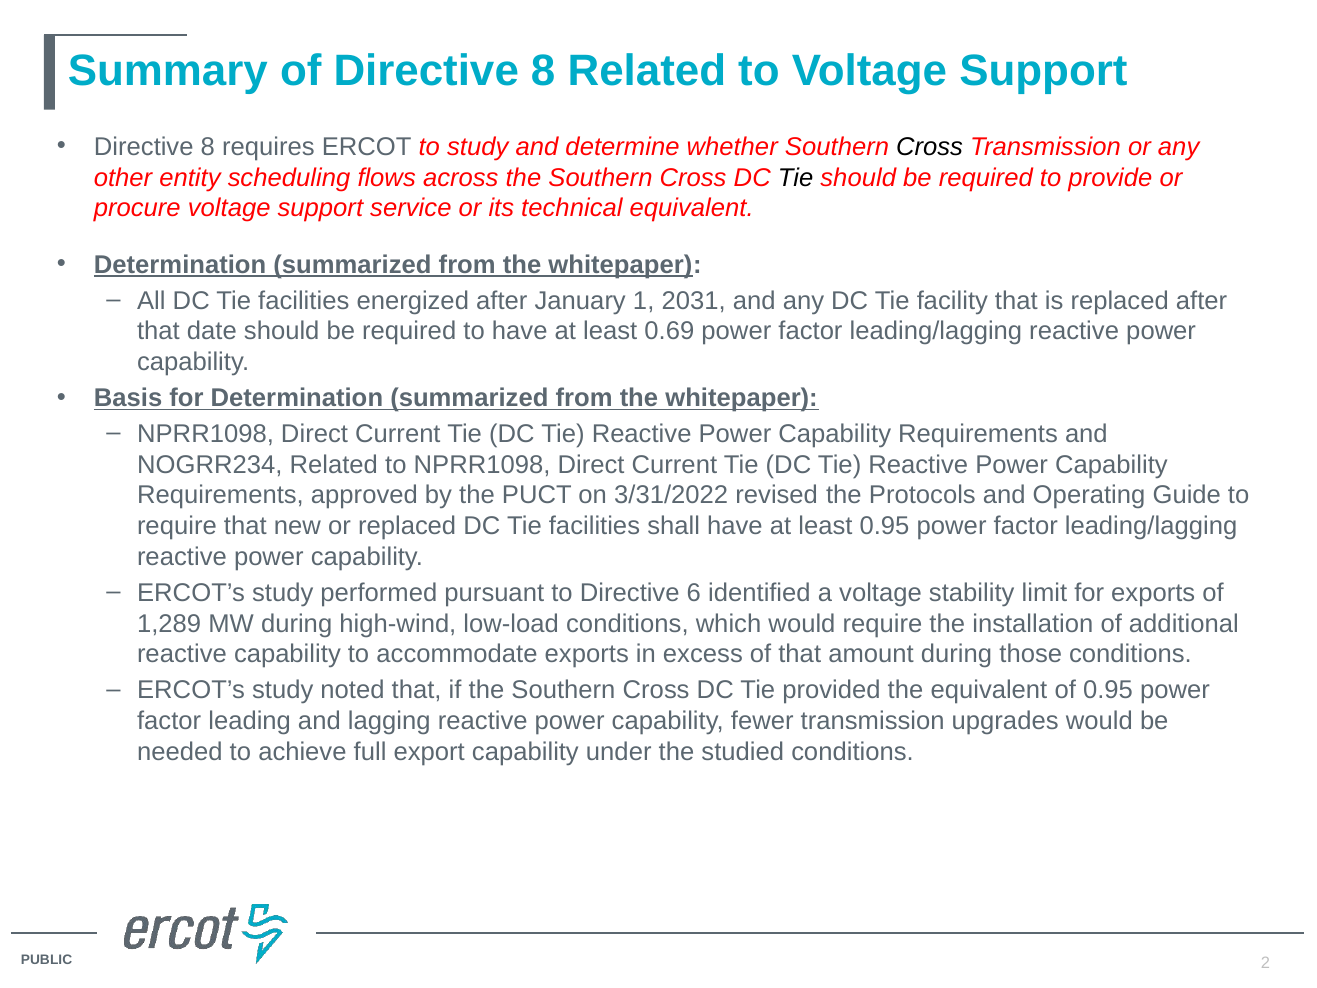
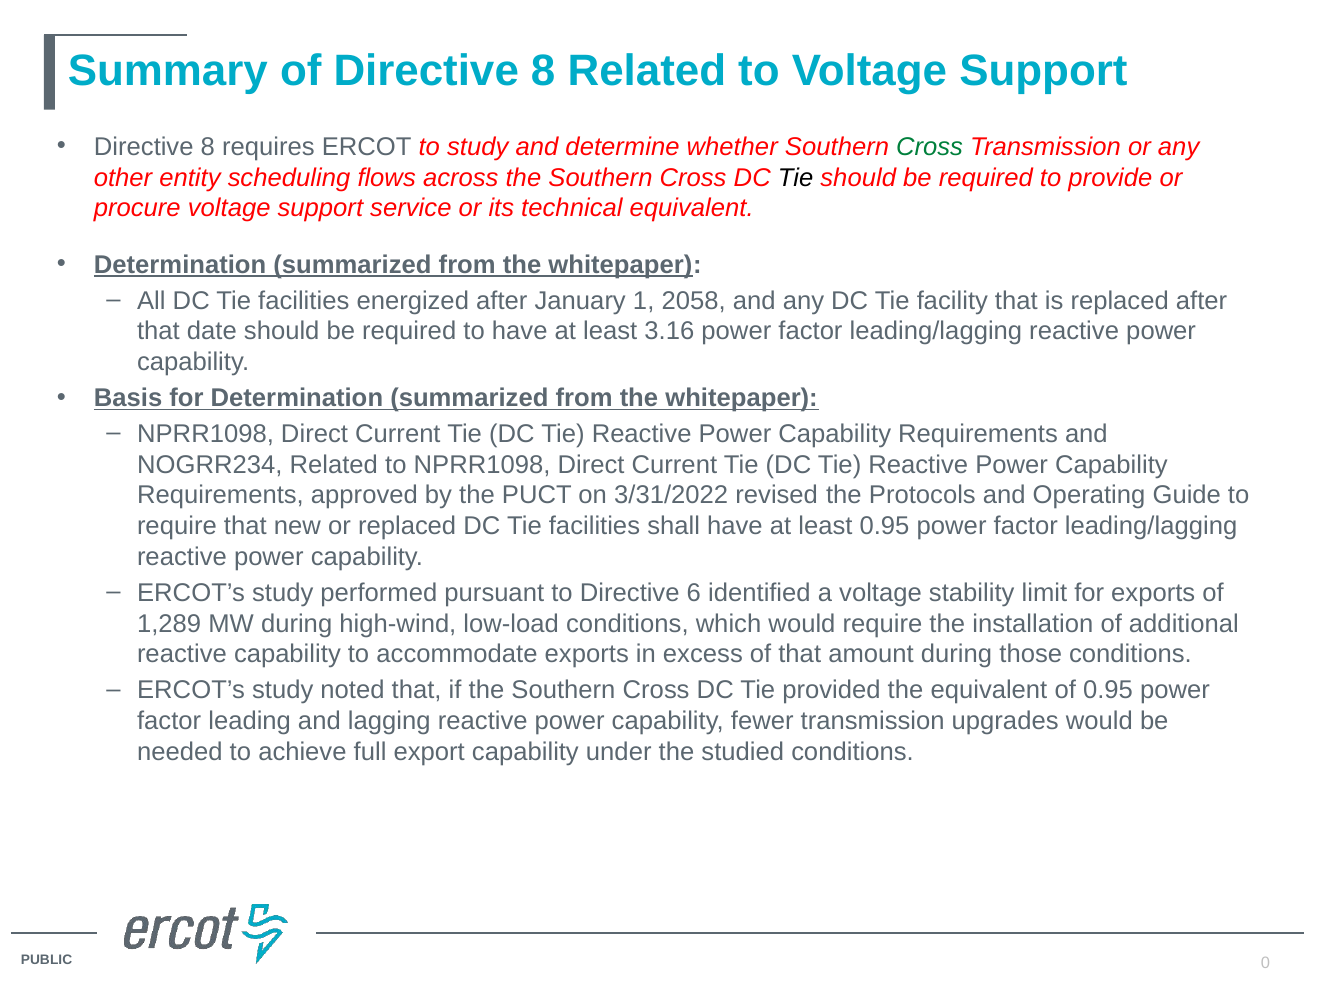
Cross colour: black -> green (930, 147)
2031: 2031 -> 2058 (694, 301)
0.69: 0.69 -> 3.16 (669, 331)
2: 2 -> 0 (1266, 963)
